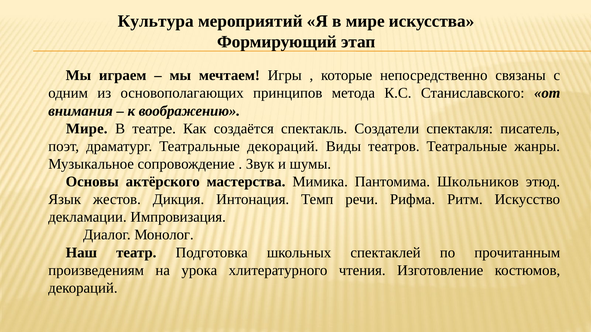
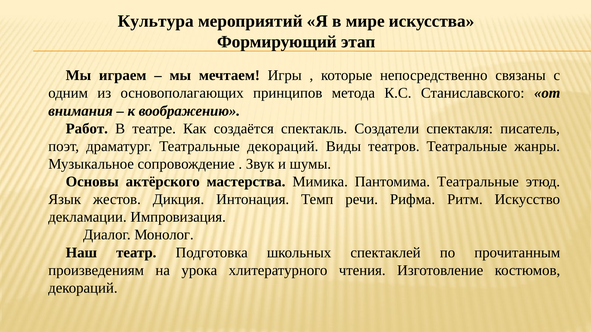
Мире: Мире -> Работ (87, 129)
Пантомима Школьников: Школьников -> Театральные (478, 182)
